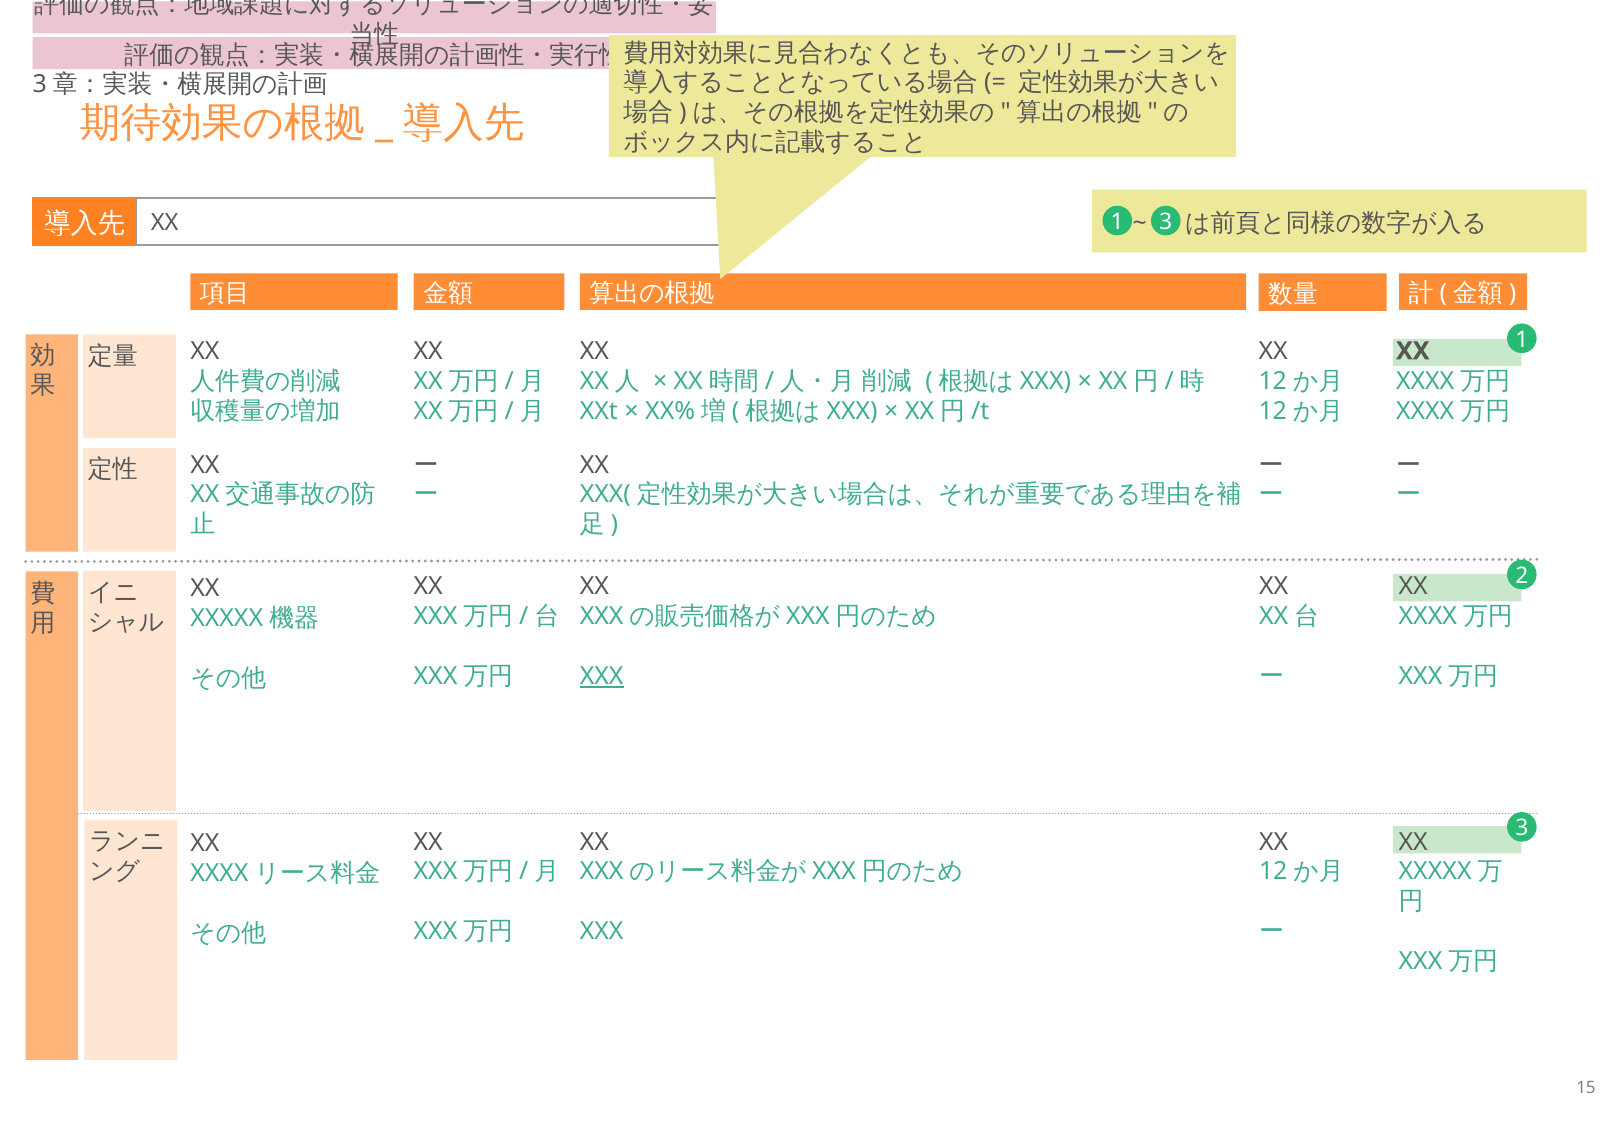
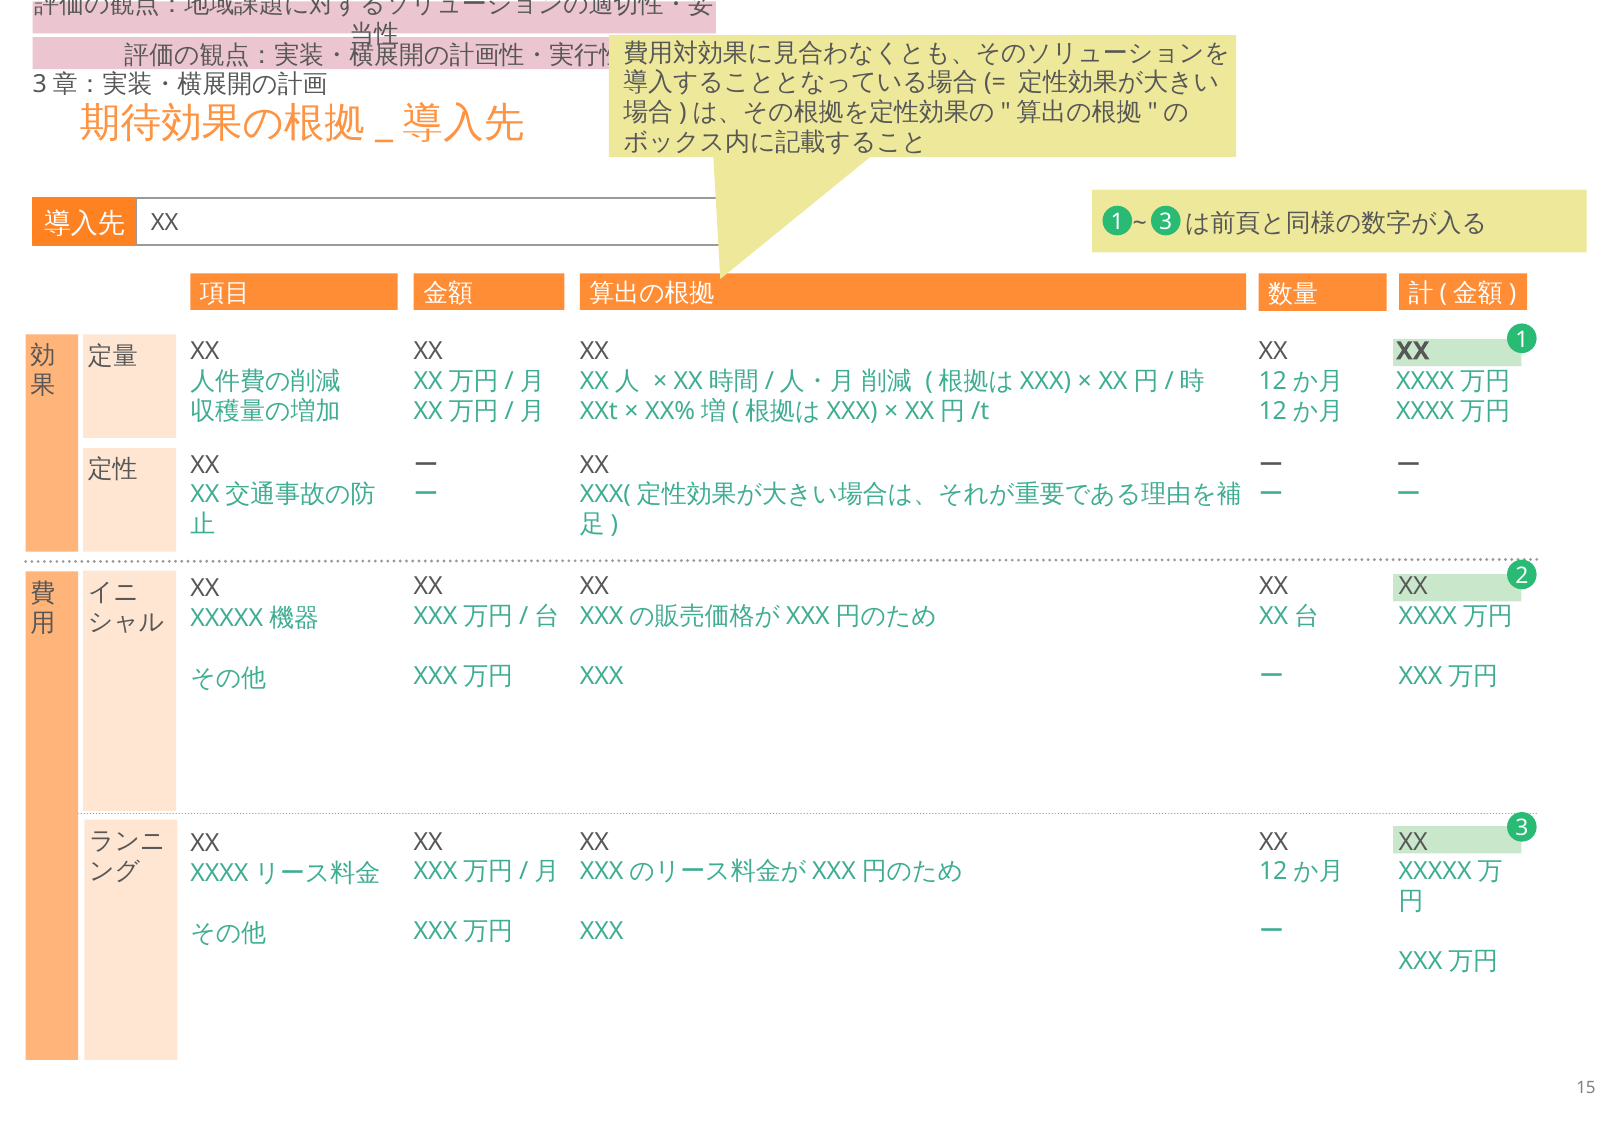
XXX underline: present -> none (602, 676)
